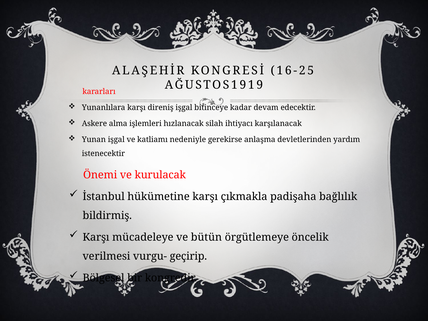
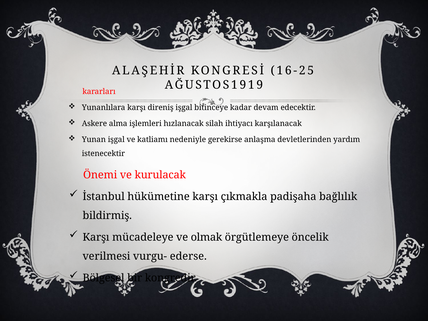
bütün: bütün -> olmak (206, 237)
geçirip: geçirip -> ederse (188, 256)
